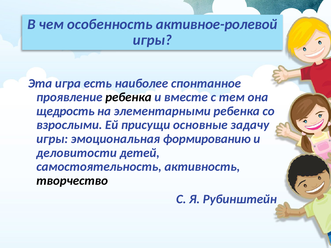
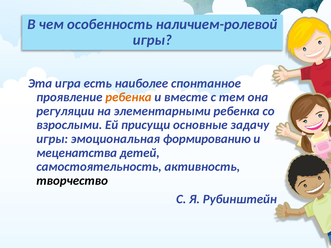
активное-ролевой: активное-ролевой -> наличием-ролевой (217, 24)
ребенка colour: black -> orange (128, 97)
щедрость: щедрость -> регуляции (65, 111)
деловитости: деловитости -> меценатства (77, 153)
